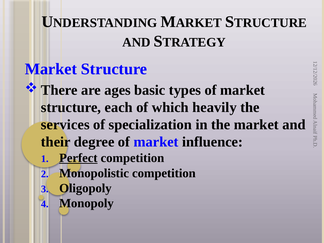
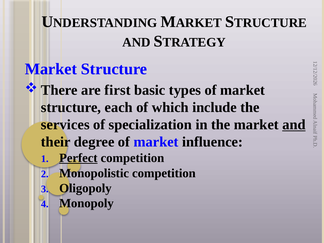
ages: ages -> first (118, 90)
heavily: heavily -> include (215, 107)
and underline: none -> present (294, 125)
